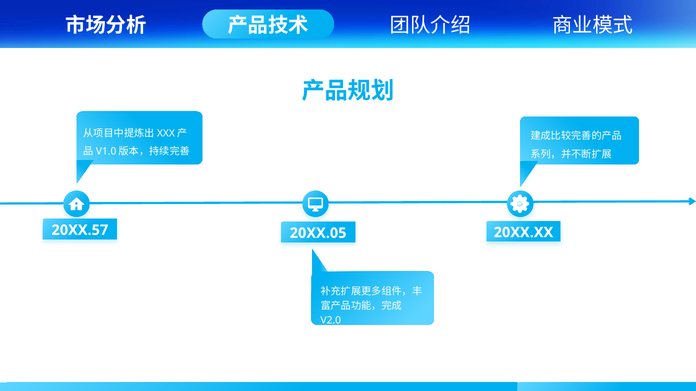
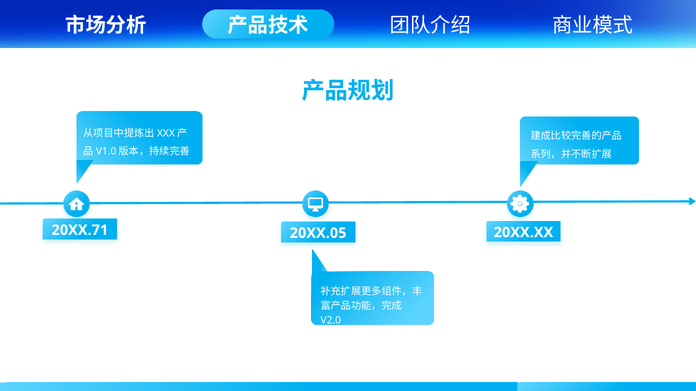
20XX.57: 20XX.57 -> 20XX.71 (80, 230)
